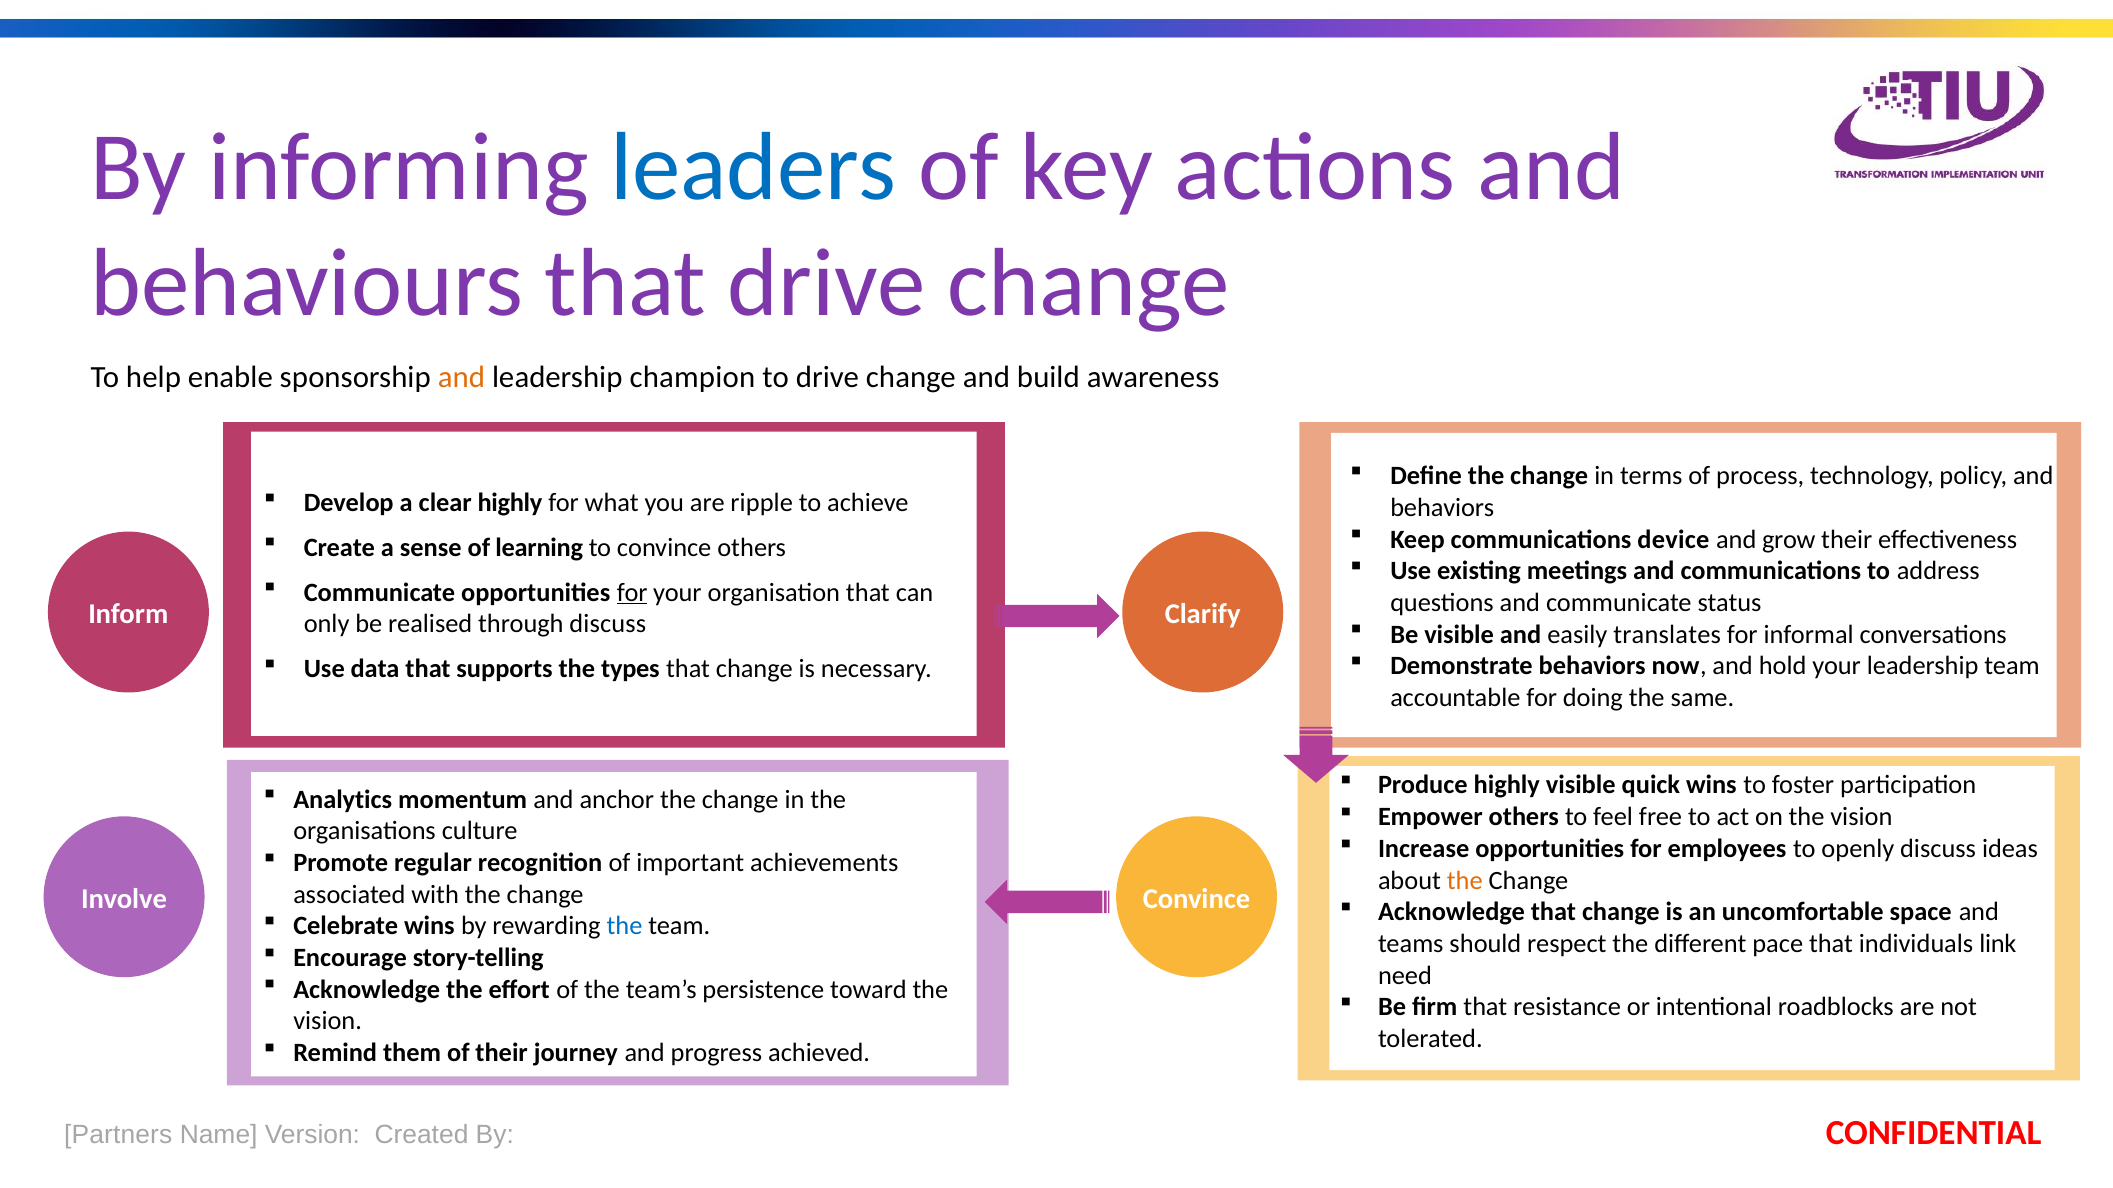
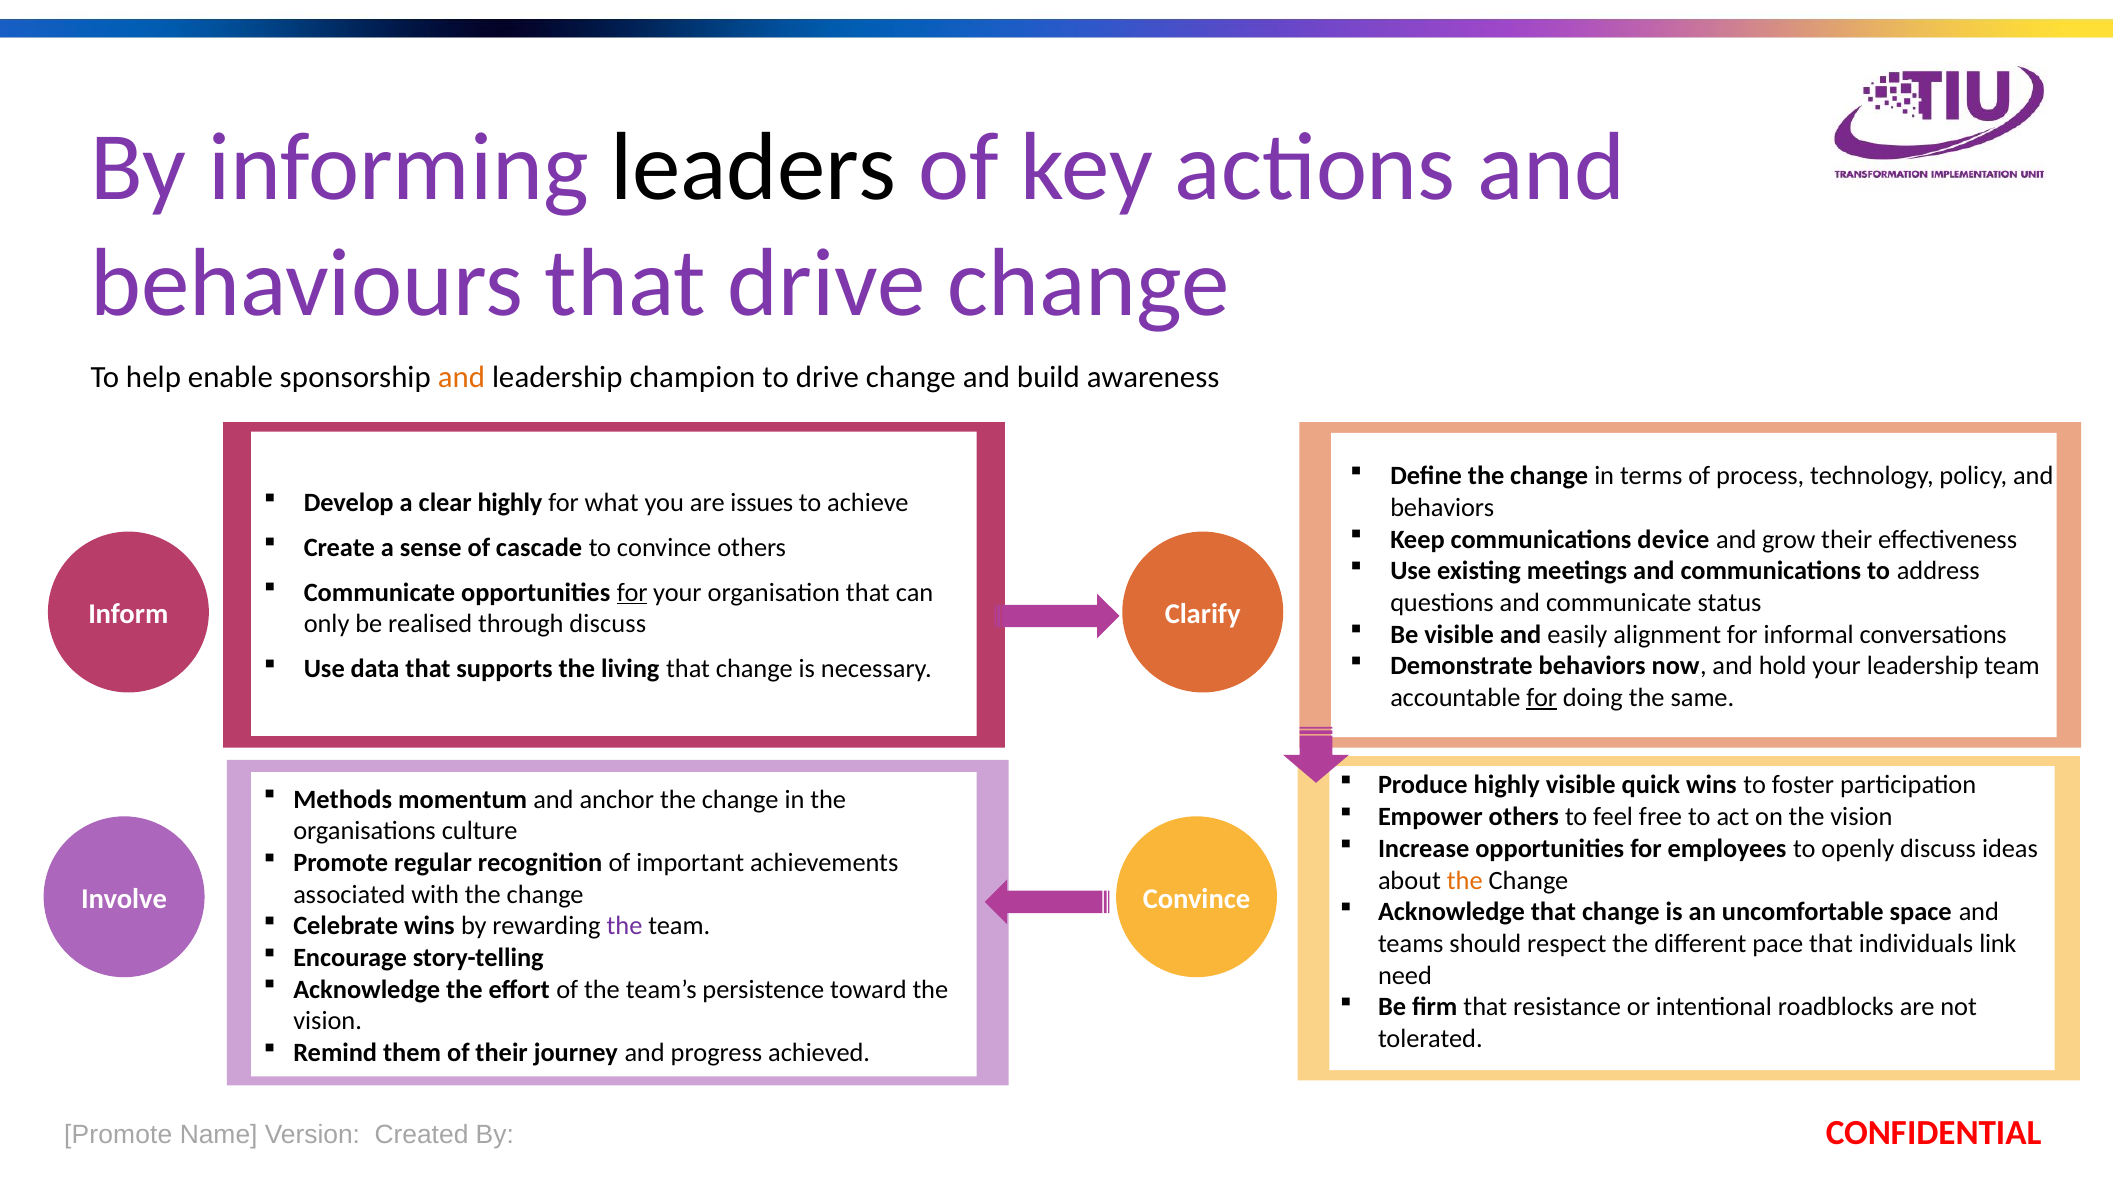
leaders colour: blue -> black (754, 168)
ripple: ripple -> issues (762, 503)
learning: learning -> cascade (539, 548)
translates: translates -> alignment (1667, 635)
types: types -> living (630, 669)
for underline: none -> present (1542, 698)
Analytics: Analytics -> Methods (343, 800)
the colour: blue -> purple (625, 927)
Partners: Partners -> Promote (118, 1135)
